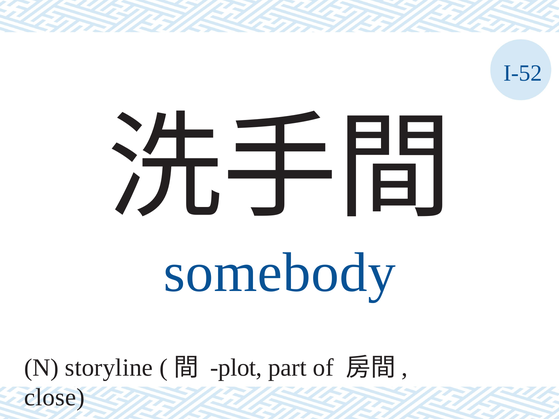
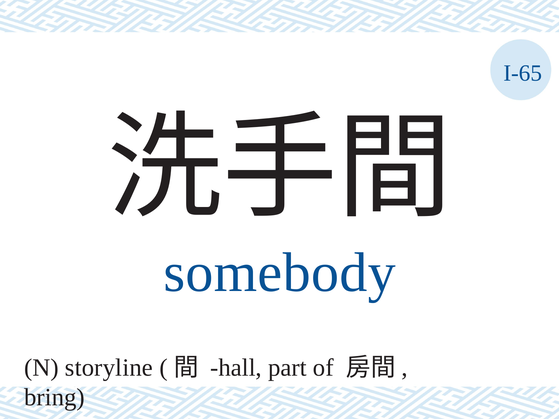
I-52: I-52 -> I-65 (523, 73)
plot: plot -> hall (236, 368)
close: close -> bring (55, 398)
